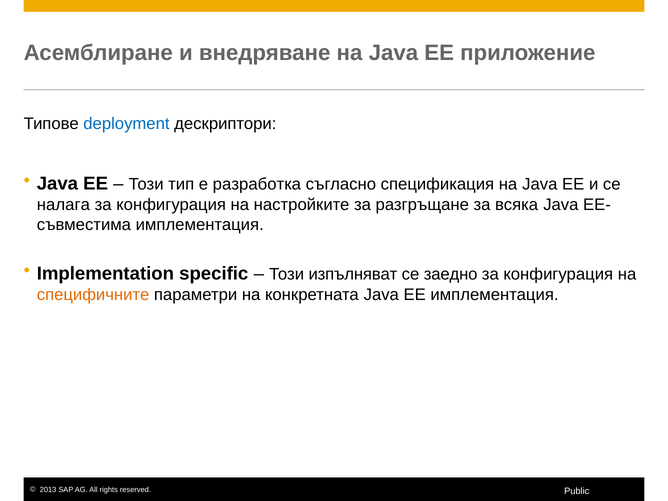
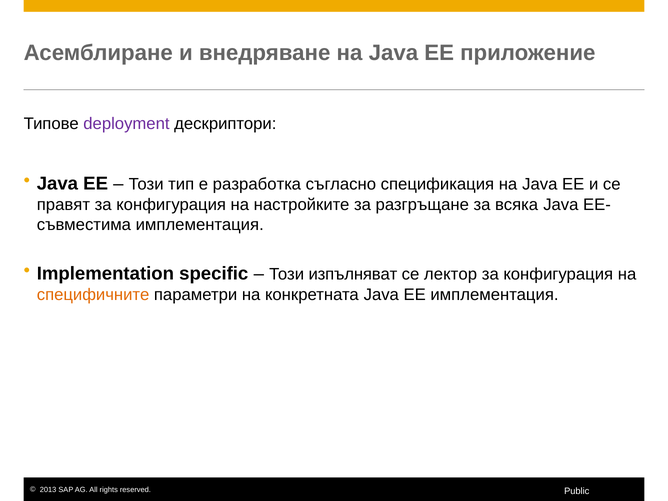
deployment colour: blue -> purple (126, 124)
налага: налага -> правят (63, 205)
заедно: заедно -> лектор (451, 274)
